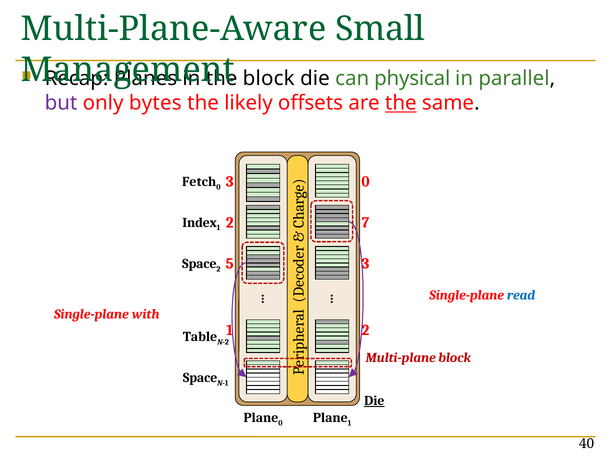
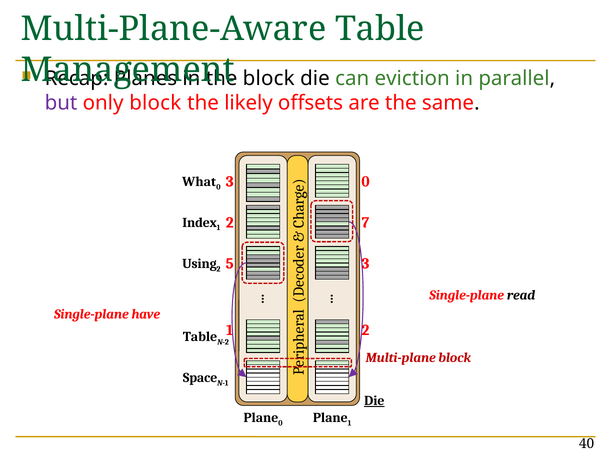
Multi-Plane-Aware Small: Small -> Table (380, 29)
physical: physical -> eviction (412, 78)
only bytes: bytes -> block (155, 103)
the underline: present -> none (401, 103)
Fetch: Fetch -> What (199, 182)
Space: Space -> Using (199, 264)
read colour: blue -> black (521, 295)
with: with -> have (146, 314)
